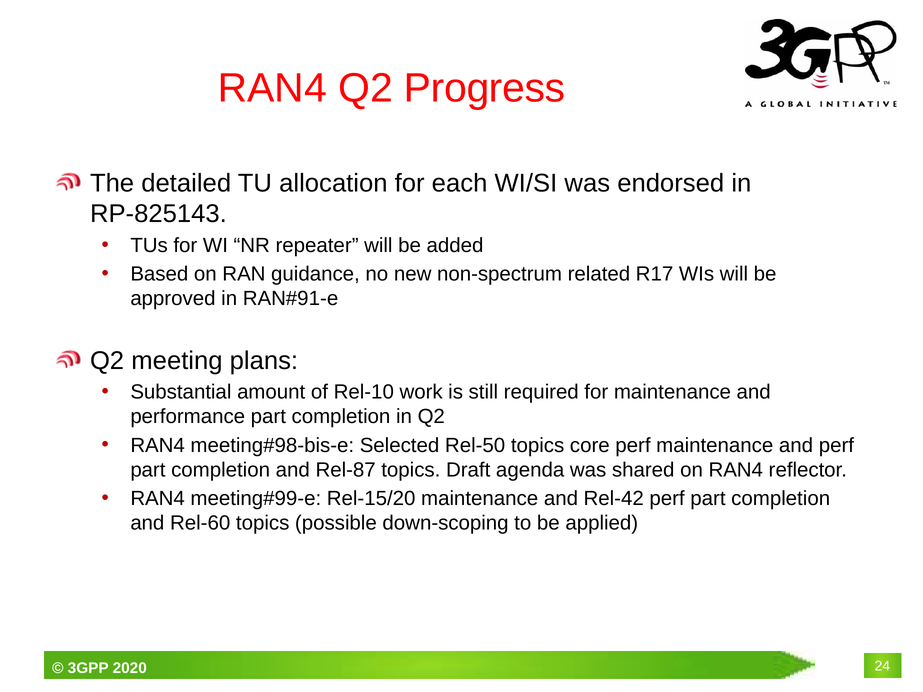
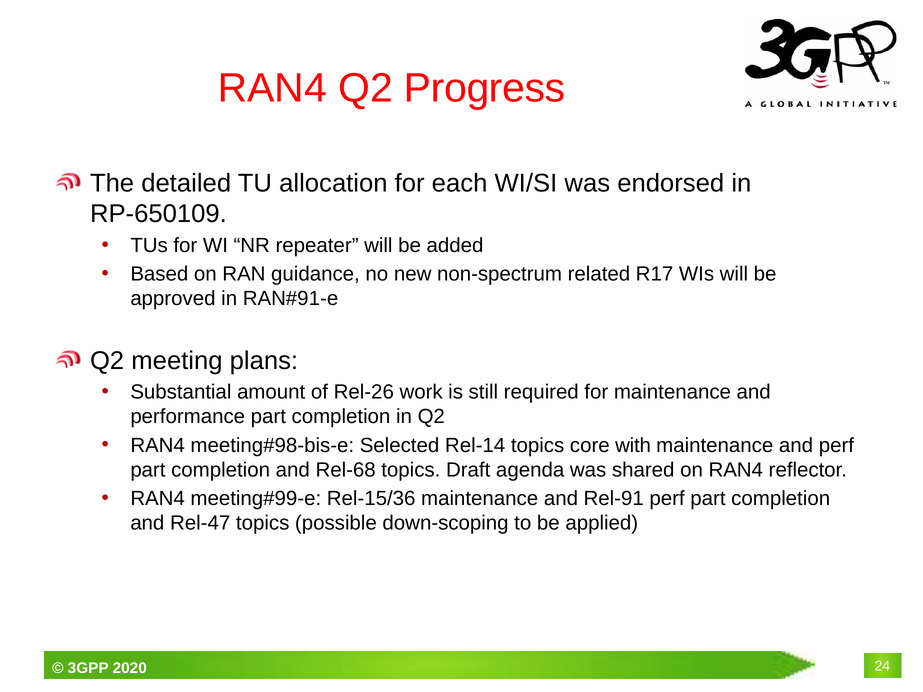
RP‑825143: RP‑825143 -> RP‑650109 (158, 214)
Rel-10: Rel-10 -> Rel-26 (364, 392)
Rel-50: Rel-50 -> Rel-14 (475, 445)
core perf: perf -> with (633, 445)
Rel-87: Rel-87 -> Rel-68 (346, 470)
Rel-15/20: Rel-15/20 -> Rel-15/36 (371, 499)
Rel-42: Rel-42 -> Rel-91 (614, 499)
Rel-60: Rel-60 -> Rel-47 (200, 523)
